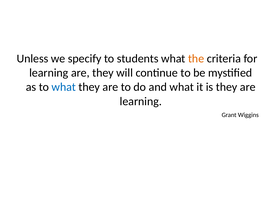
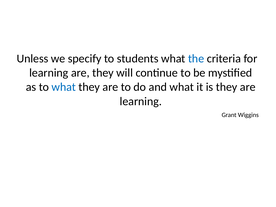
the colour: orange -> blue (196, 59)
